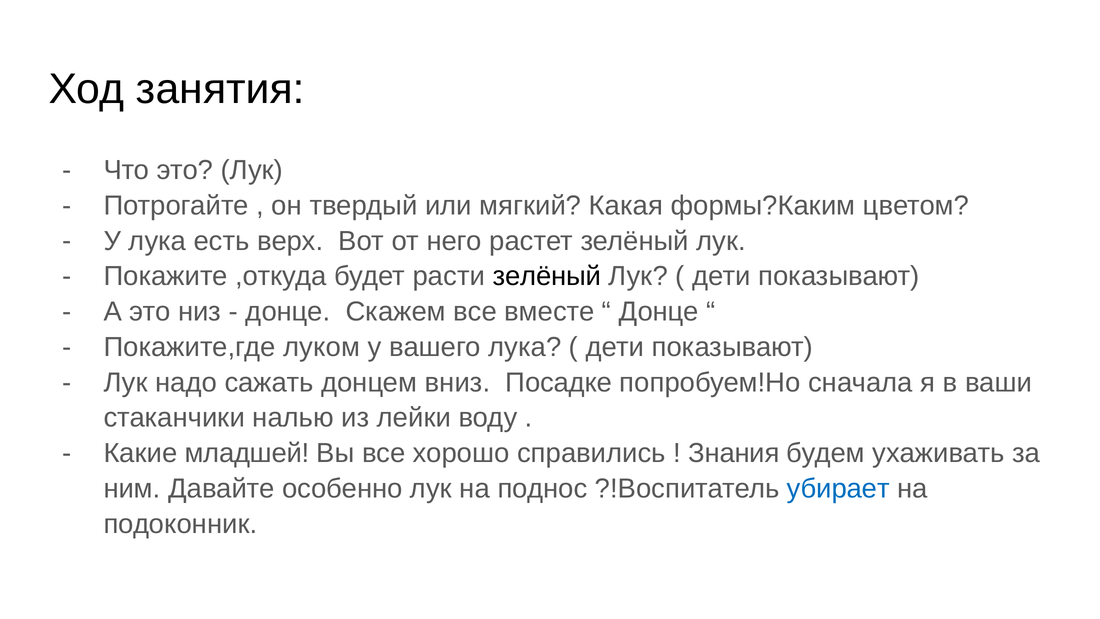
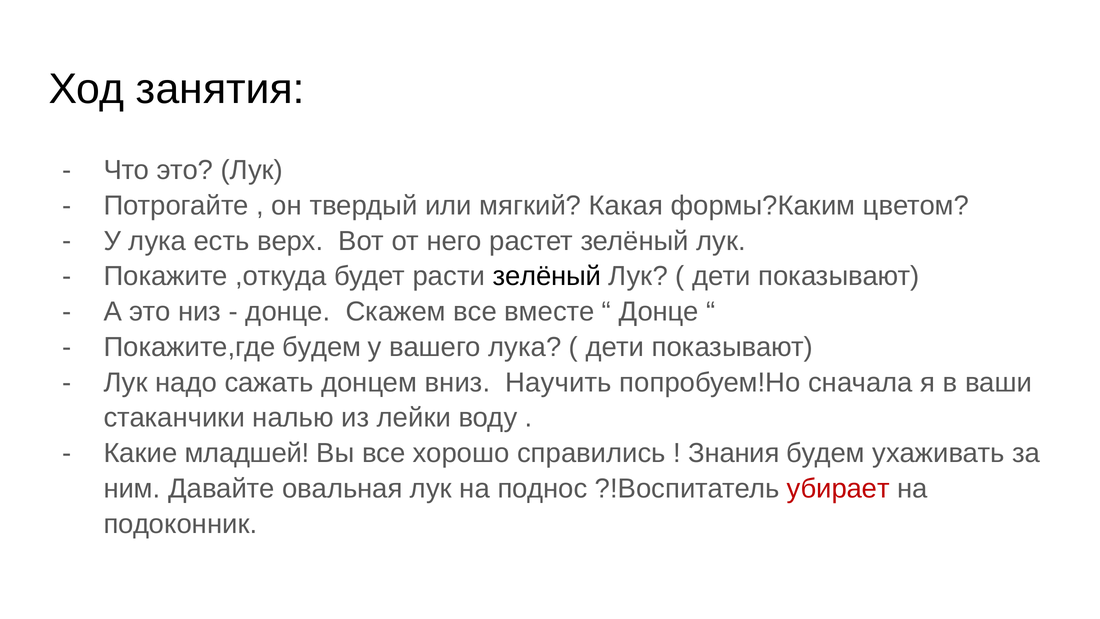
Покажите,где луком: луком -> будем (322, 347)
Посадке: Посадке -> Научить (559, 382)
особенно: особенно -> овальная (342, 489)
убирает colour: blue -> red (838, 489)
